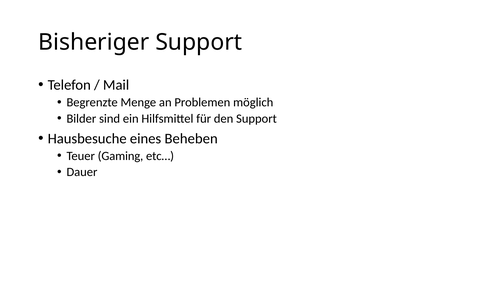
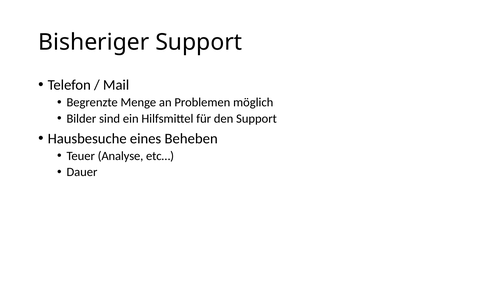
Gaming: Gaming -> Analyse (121, 156)
